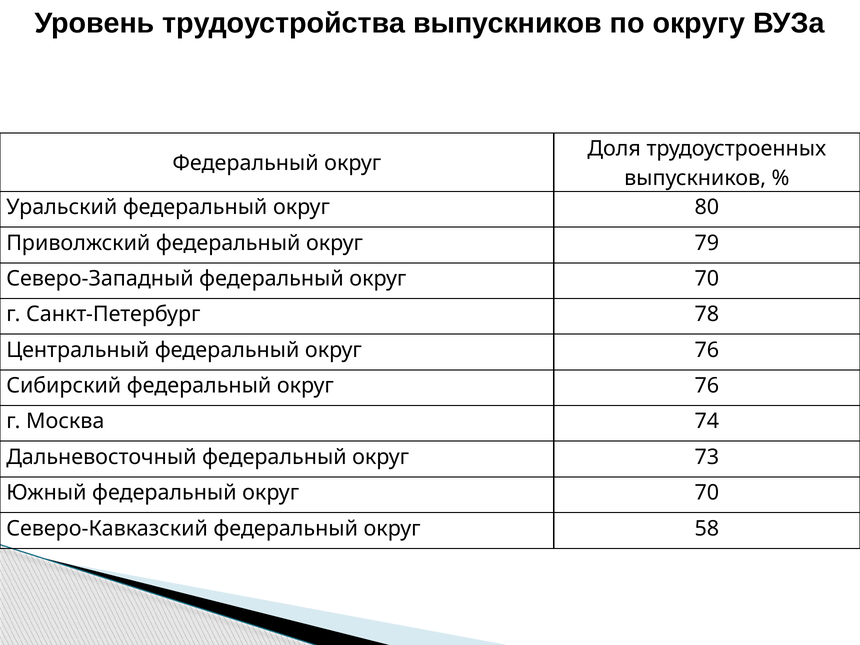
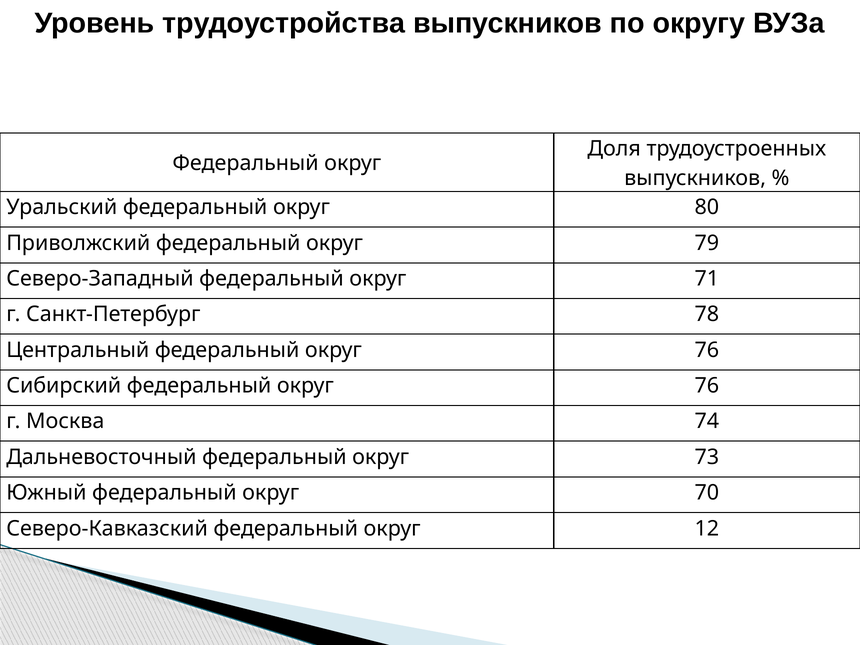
Северо-Западный федеральный округ 70: 70 -> 71 (707, 279)
58: 58 -> 12 (707, 528)
